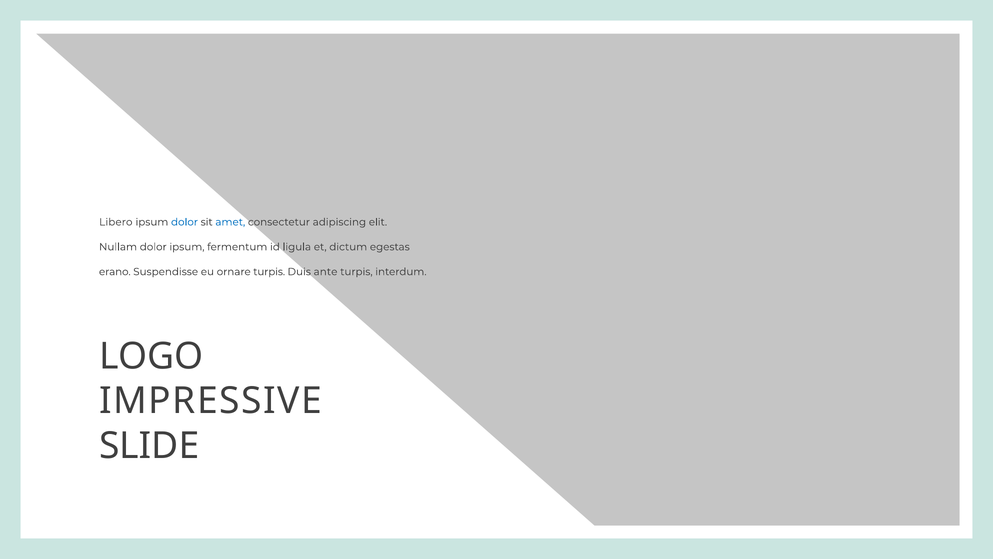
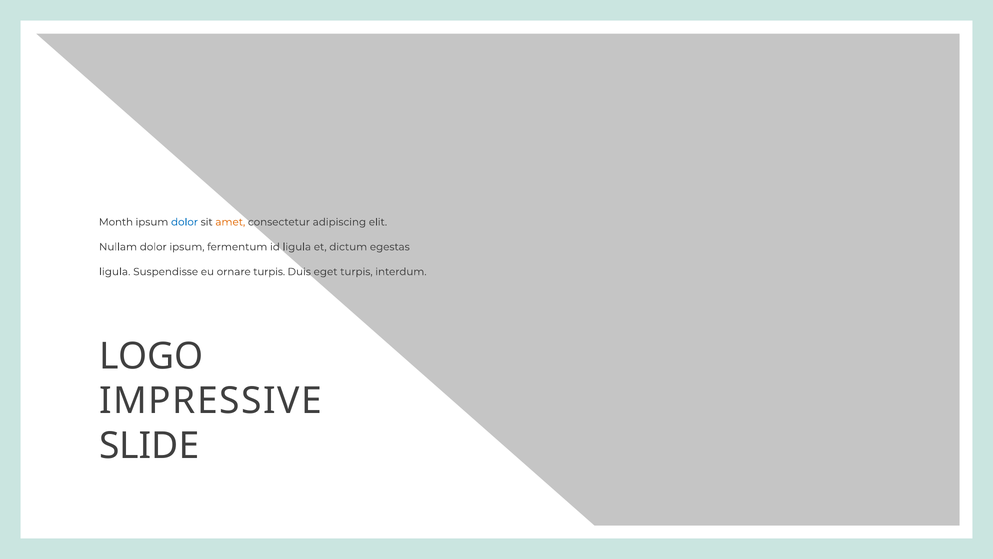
Libero: Libero -> Month (116, 222)
amet colour: blue -> orange (230, 222)
erano: erano -> ligula (115, 272)
ante: ante -> eget (326, 272)
